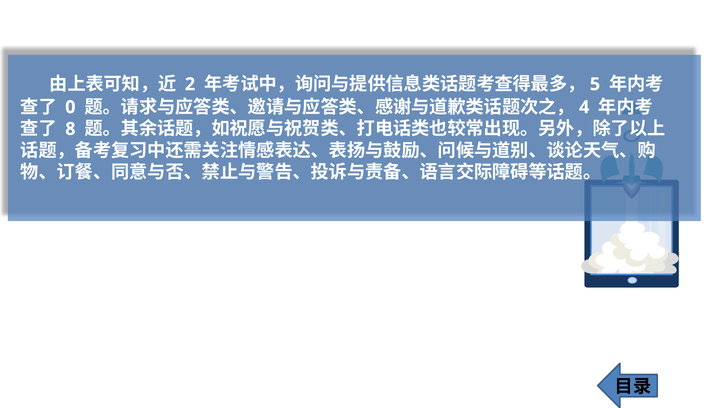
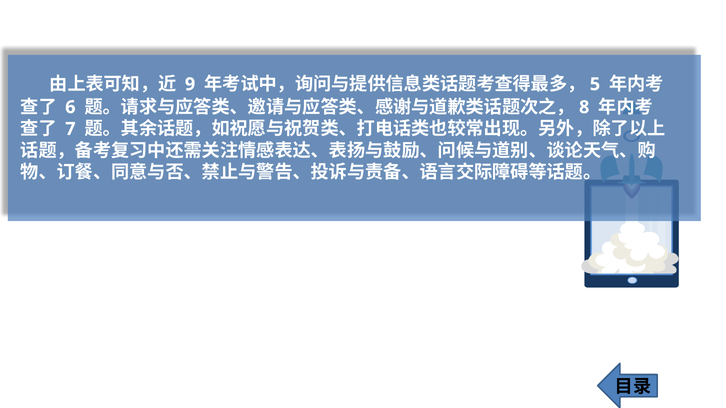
2: 2 -> 9 (190, 84)
0: 0 -> 6 (70, 107)
4: 4 -> 8 (584, 107)
8: 8 -> 7 (70, 129)
